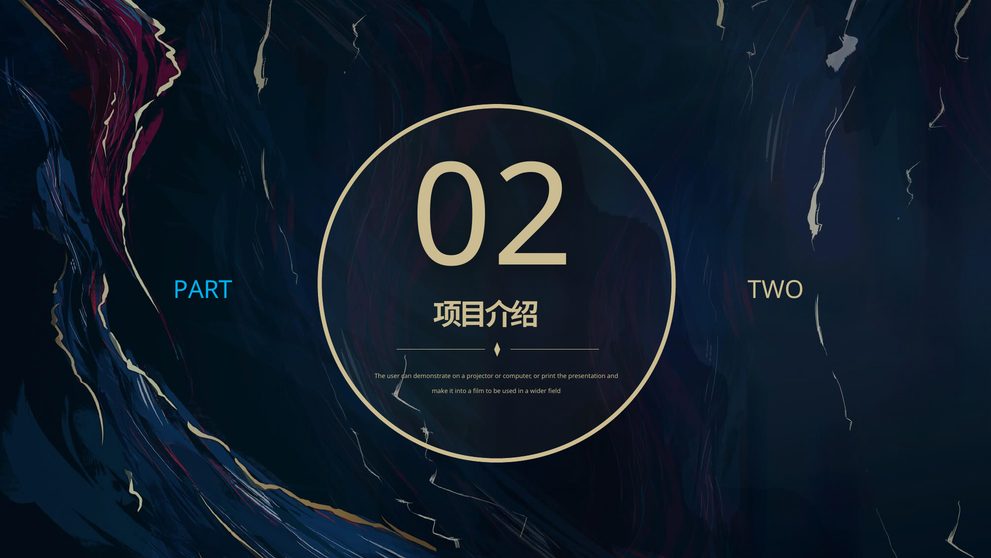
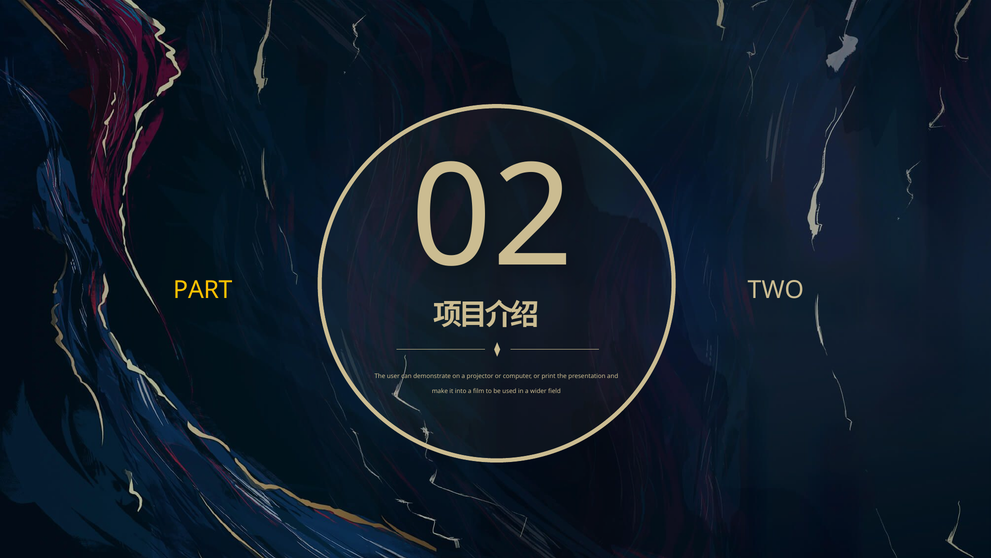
PART colour: light blue -> yellow (203, 290)
